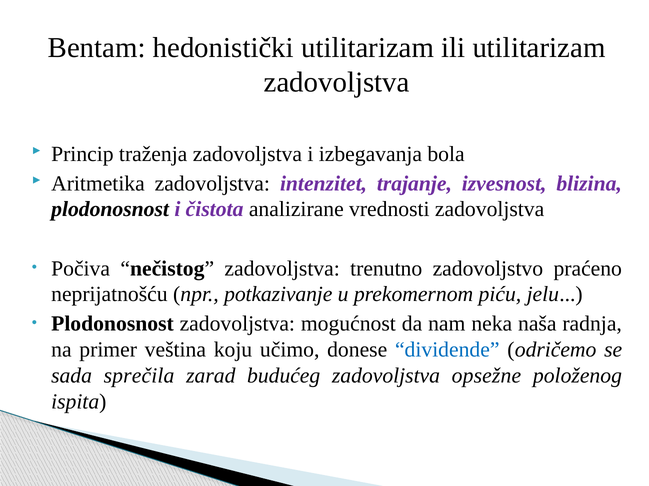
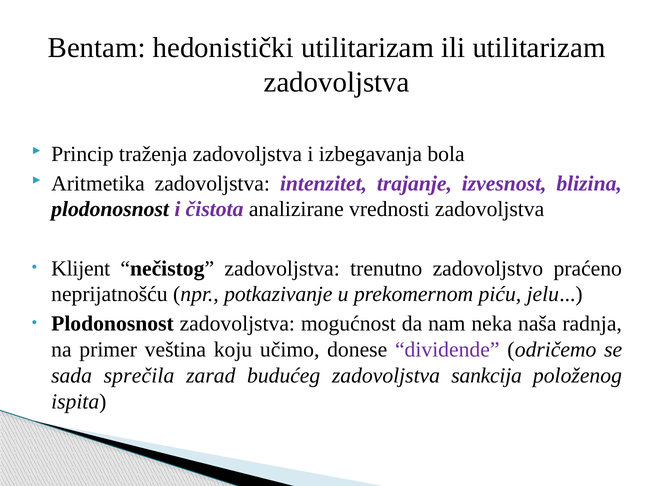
Počiva: Počiva -> Klijent (81, 269)
dividende colour: blue -> purple (447, 350)
opsežne: opsežne -> sankcija (487, 376)
